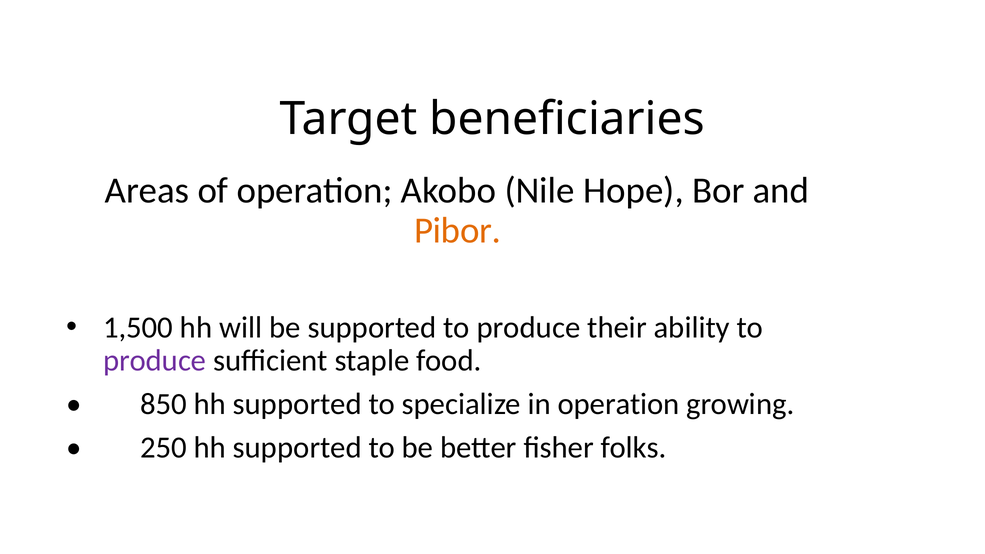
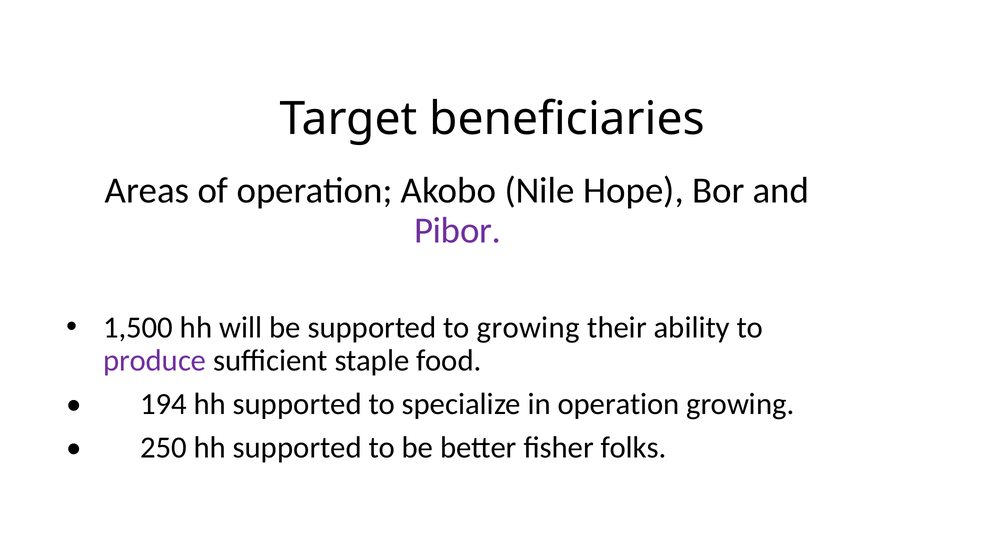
Pibor colour: orange -> purple (458, 230)
supported to produce: produce -> growing (528, 327)
850: 850 -> 194 (163, 404)
